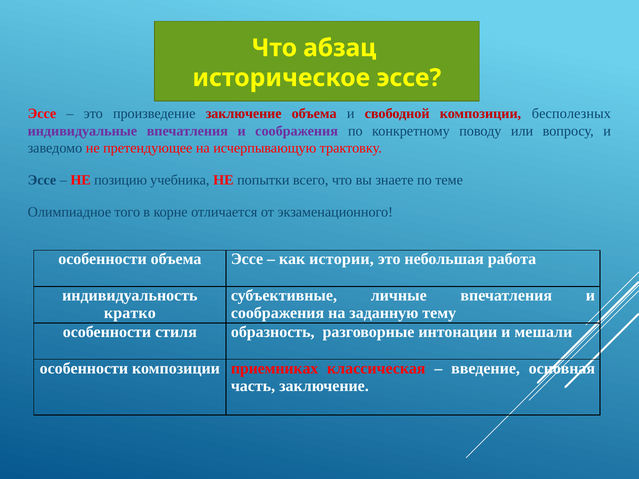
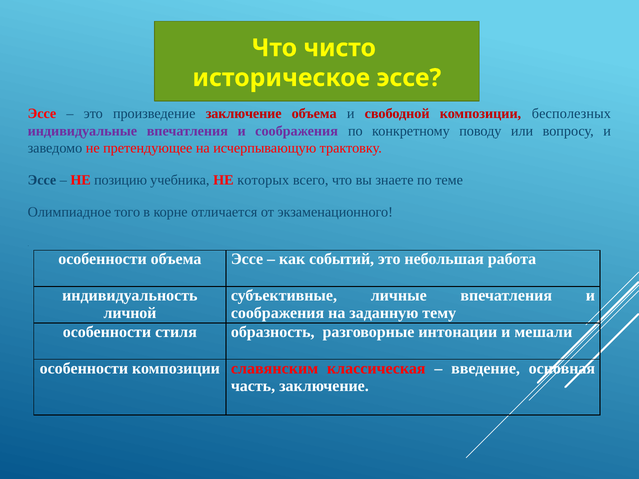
абзац: абзац -> чисто (340, 48)
попытки: попытки -> которых (263, 180)
истории: истории -> событий (342, 259)
кратко: кратко -> личной (130, 313)
приемниках: приемниках -> славянским (275, 369)
